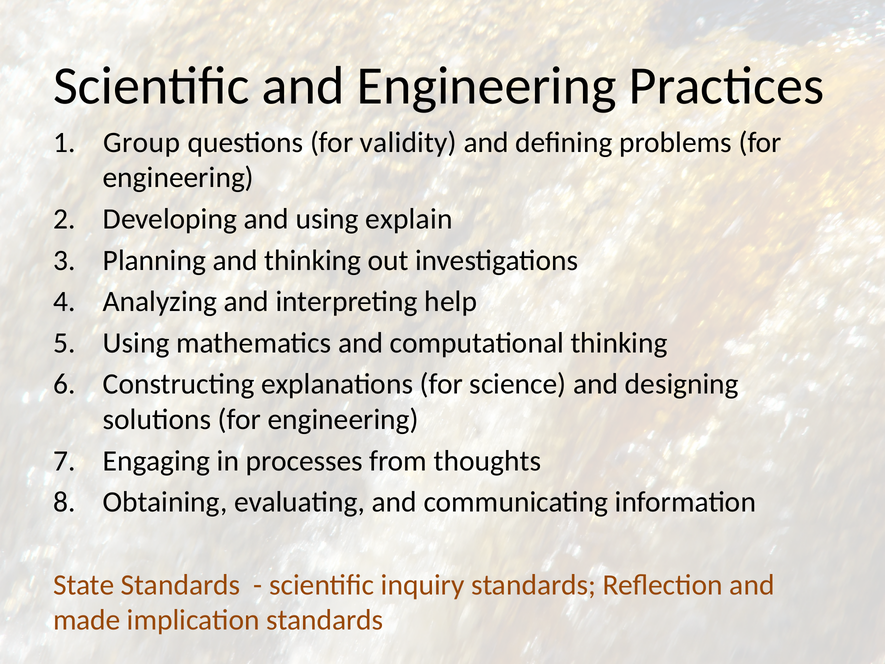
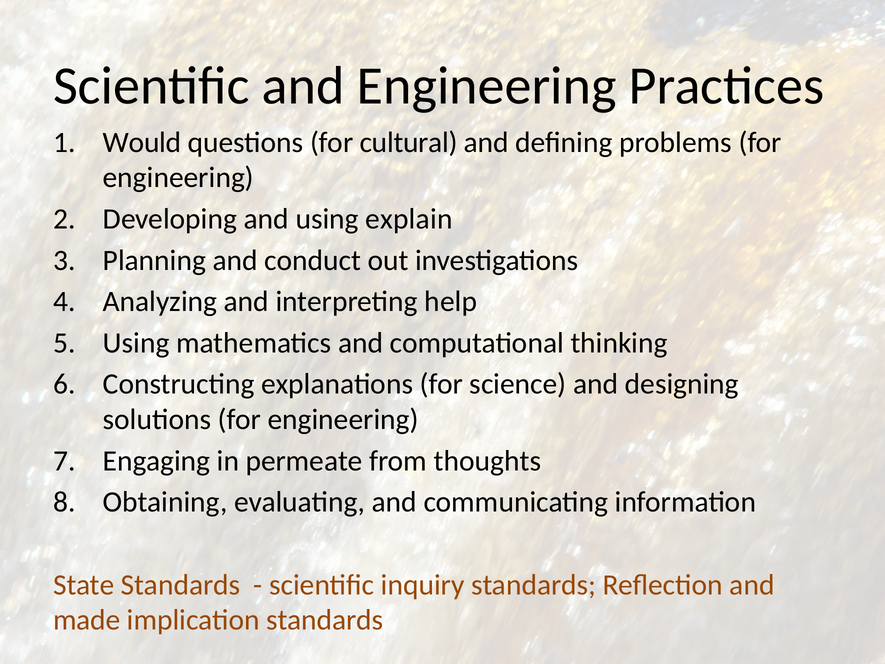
Group: Group -> Would (142, 142)
validity: validity -> cultural (409, 142)
and thinking: thinking -> conduct (313, 260)
processes: processes -> permeate (304, 461)
